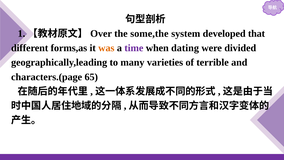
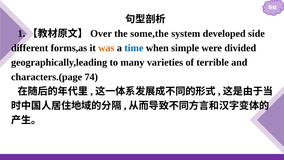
that: that -> side (256, 34)
time colour: purple -> blue (134, 48)
dating: dating -> simple (185, 48)
65: 65 -> 74 (91, 77)
